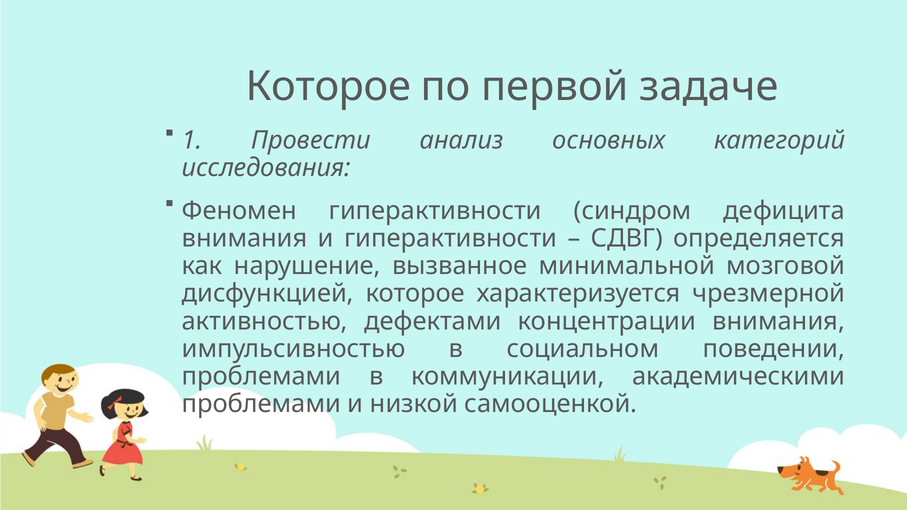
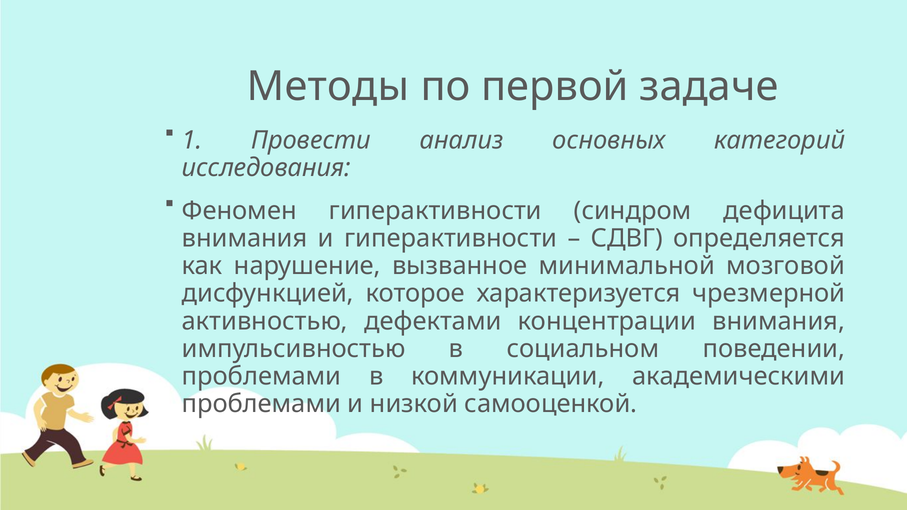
Которое: Которое -> Методы (328, 87)
